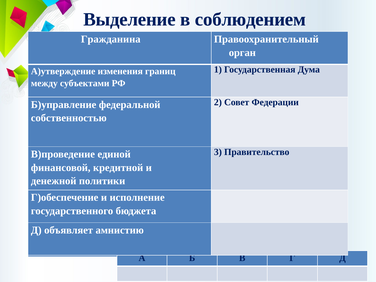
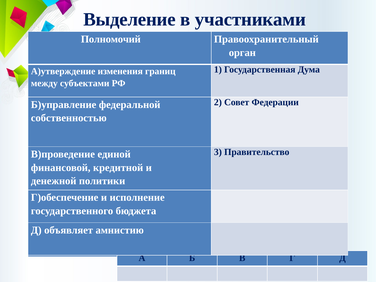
соблюдением: соблюдением -> участниками (250, 19)
Гражданина: Гражданина -> Полномочий (111, 39)
